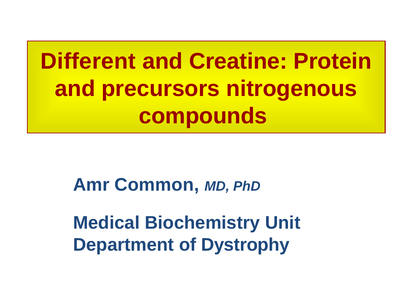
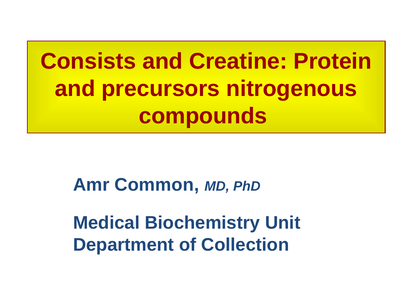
Different: Different -> Consists (88, 61)
Dystrophy: Dystrophy -> Collection (245, 245)
